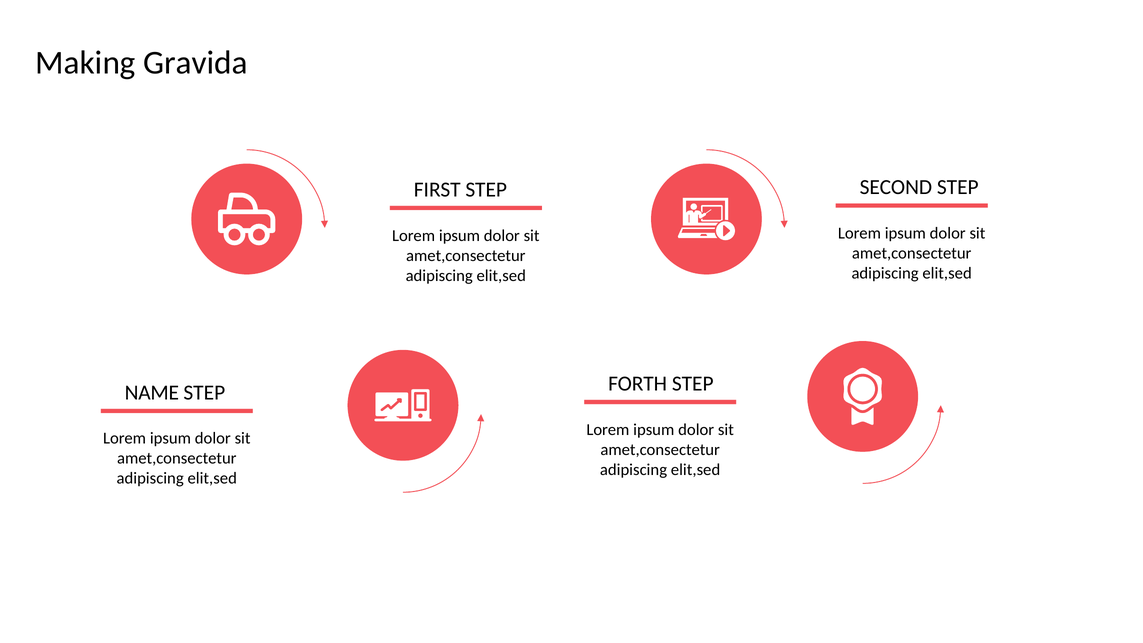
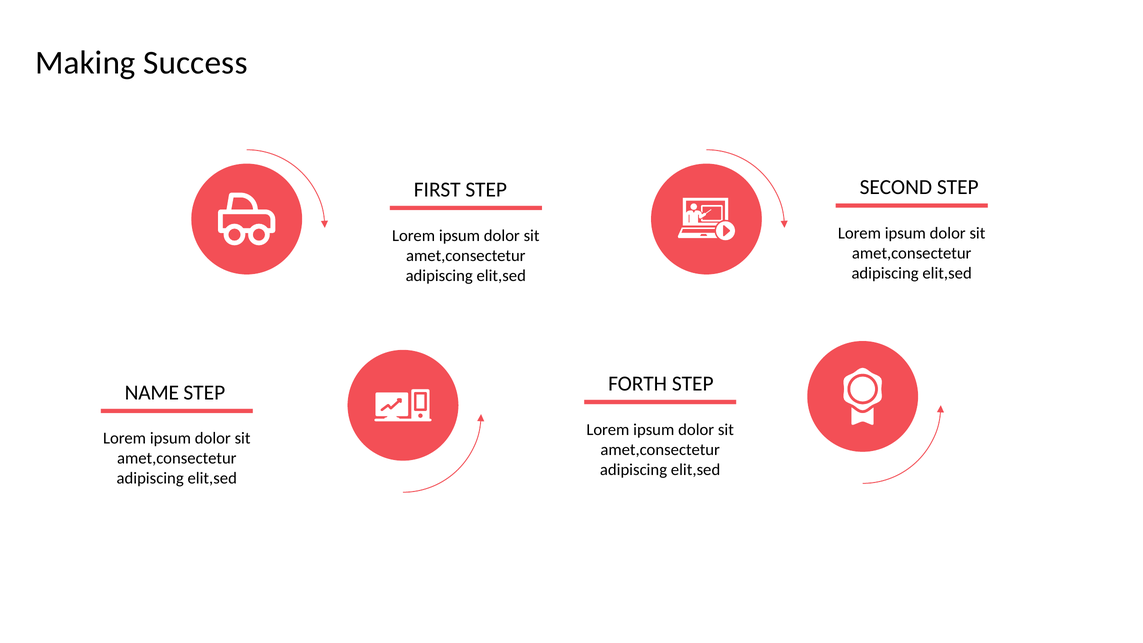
Gravida: Gravida -> Success (195, 63)
